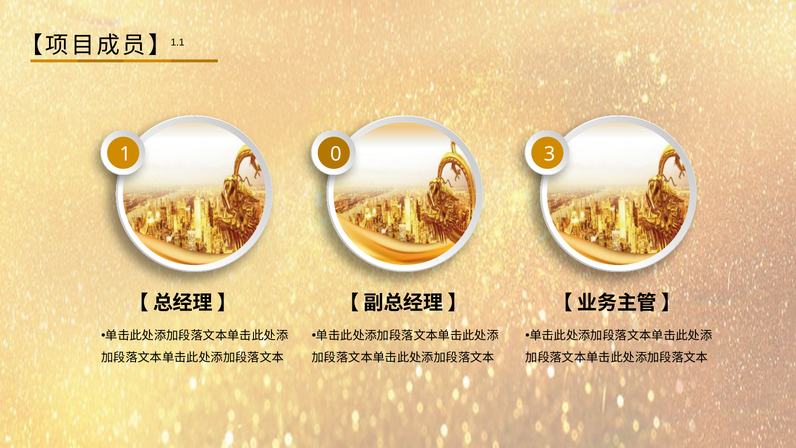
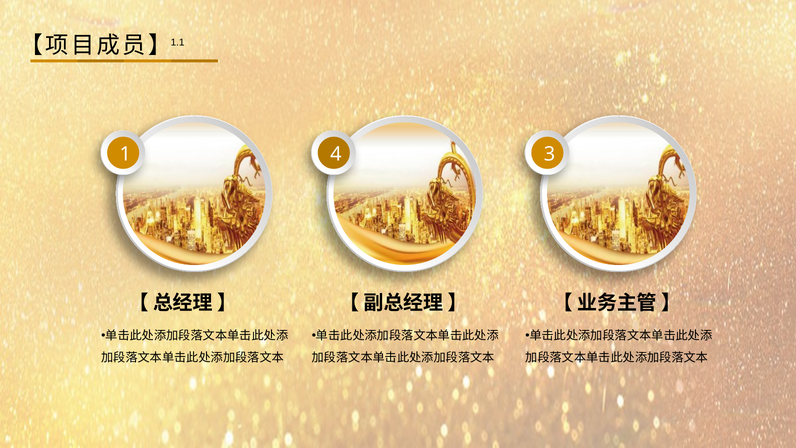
0: 0 -> 4 (336, 154)
